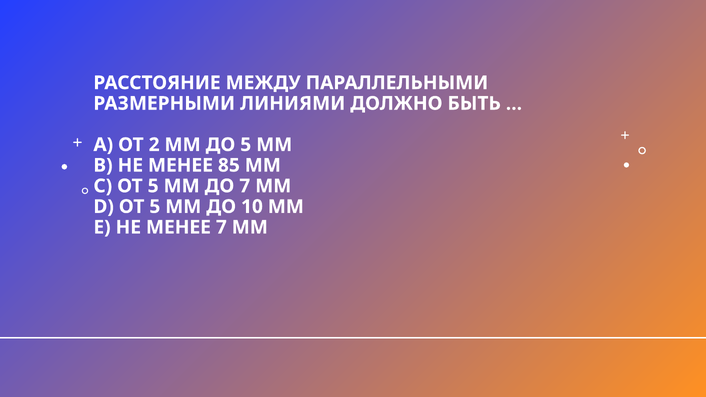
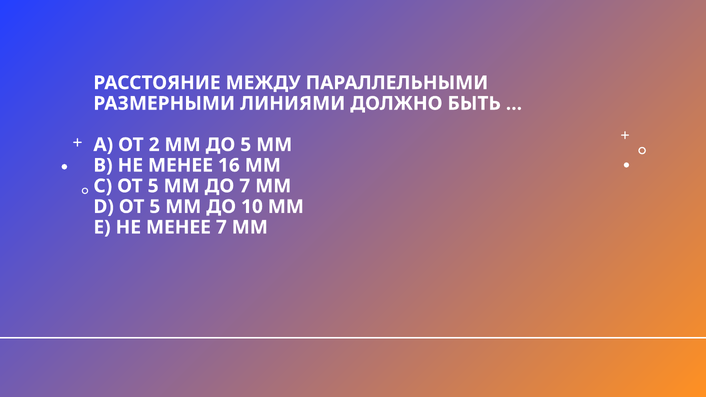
85: 85 -> 16 (229, 165)
